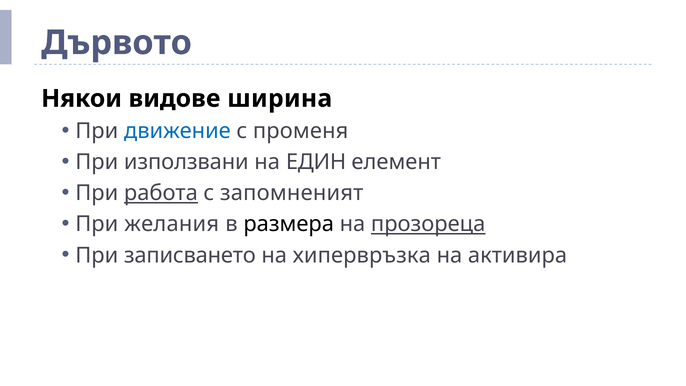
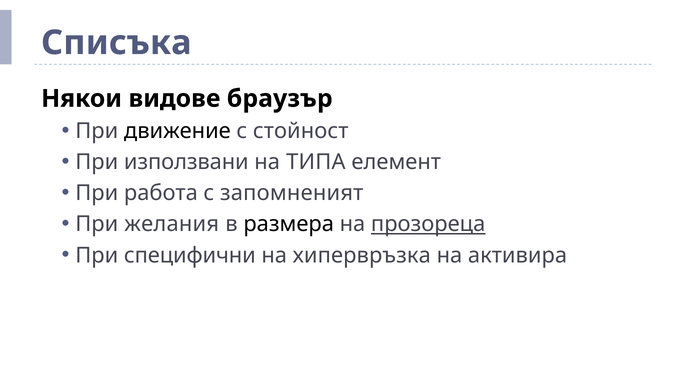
Дървото: Дървото -> Списъка (116, 43)
ширина: ширина -> браузър (280, 99)
движение colour: blue -> black (177, 131)
променя: променя -> стойност (301, 131)
ЕДИН: ЕДИН -> ТИПА (316, 162)
работа underline: present -> none (161, 193)
записването: записването -> специфични (190, 255)
